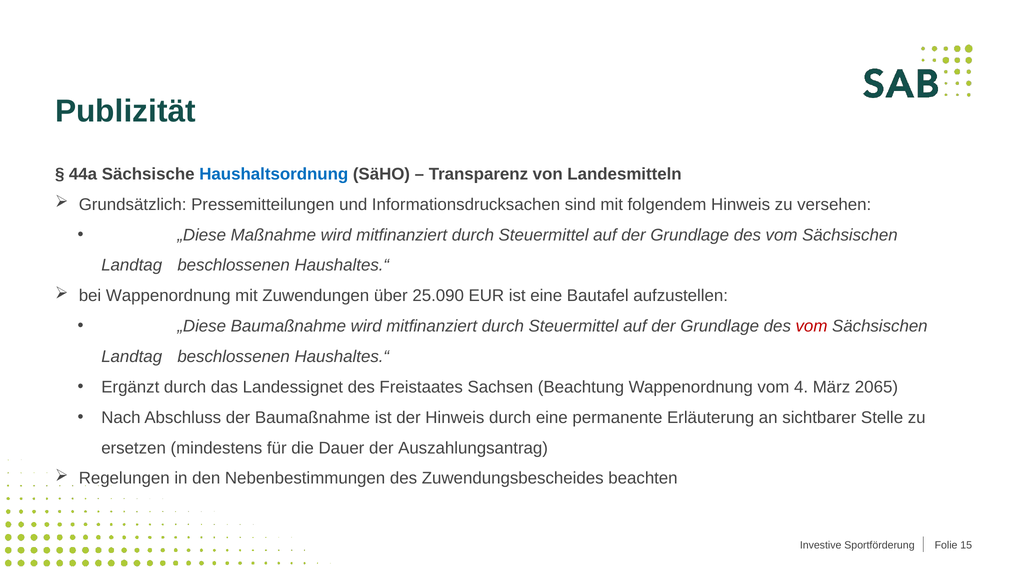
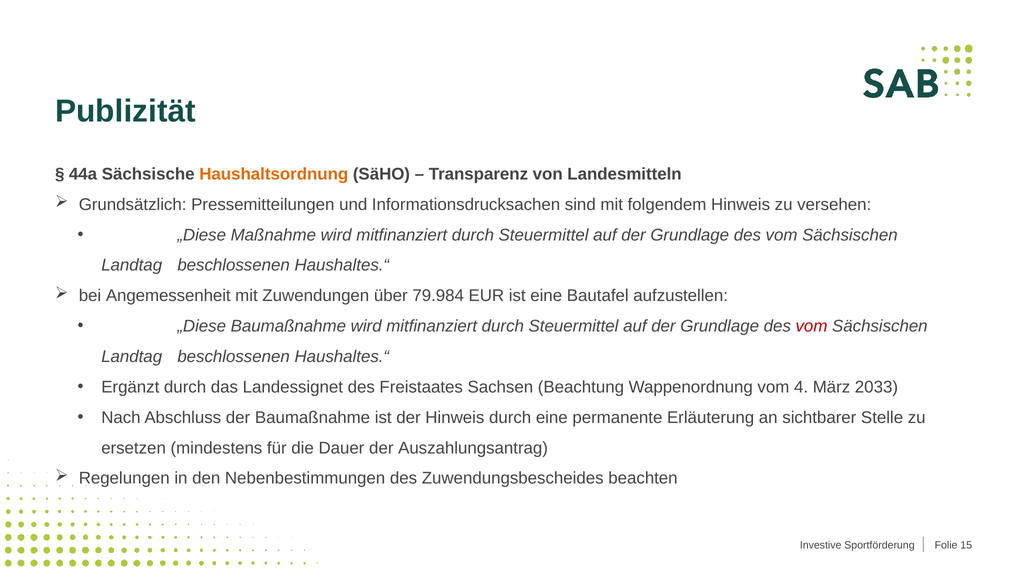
Haushaltsordnung colour: blue -> orange (274, 174)
bei Wappenordnung: Wappenordnung -> Angemessenheit (168, 296)
25.090: 25.090 -> 79.984 (438, 296)
2065: 2065 -> 2033 (876, 387)
